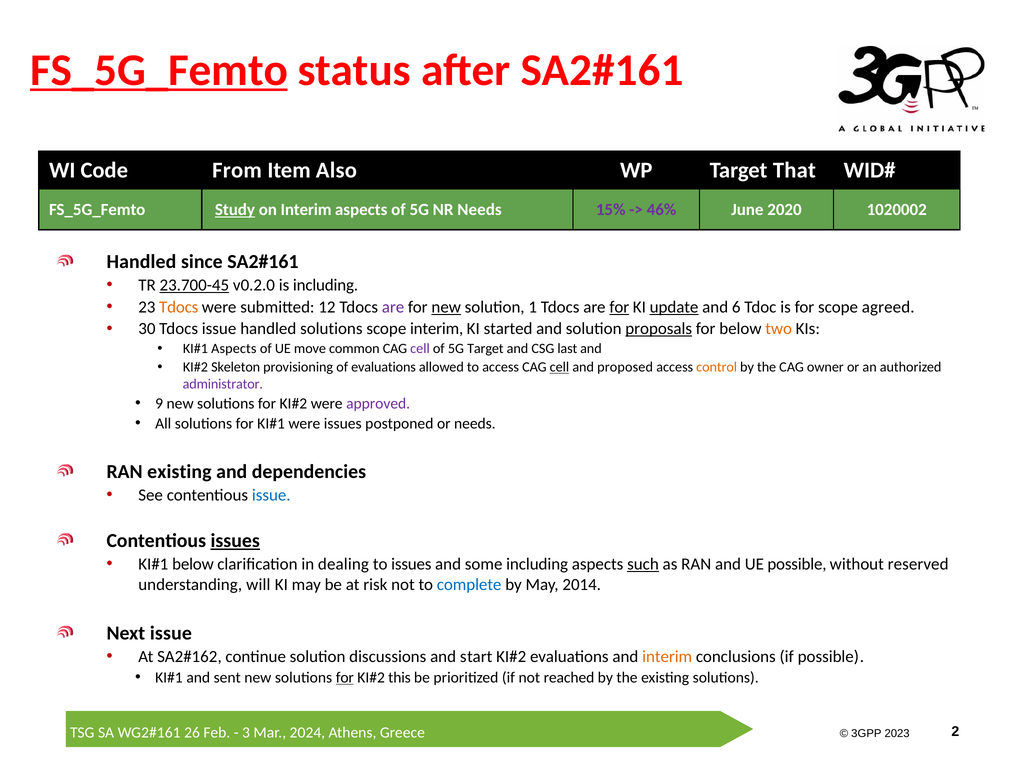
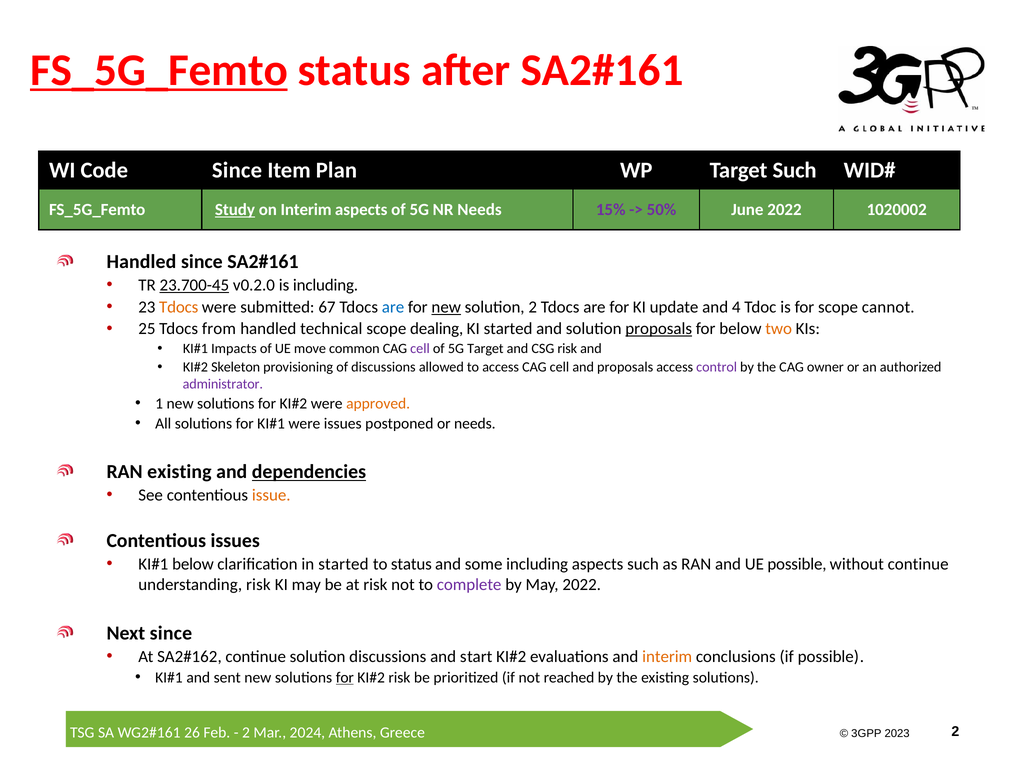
Code From: From -> Since (237, 170)
Also: Also -> Plan (336, 170)
Target That: That -> Such (795, 170)
46%: 46% -> 50% (661, 209)
June 2020: 2020 -> 2022 (784, 209)
12: 12 -> 67 (327, 307)
are colour: purple -> blue (393, 307)
solution 1: 1 -> 2 (533, 307)
for underline: present -> none (619, 307)
update underline: present -> none (674, 307)
6: 6 -> 4 (736, 307)
agreed: agreed -> cannot (888, 307)
30: 30 -> 25 (147, 329)
Tdocs issue: issue -> from (219, 329)
handled solutions: solutions -> technical (331, 329)
scope interim: interim -> dealing (437, 329)
Aspects: Aspects -> Impacts (234, 348)
CSG last: last -> risk (567, 348)
of evaluations: evaluations -> discussions (383, 367)
cell underline: present -> none (559, 367)
and proposed: proposed -> proposals (625, 367)
control colour: orange -> purple (717, 367)
9: 9 -> 1 (159, 403)
approved colour: purple -> orange (378, 403)
dependencies underline: none -> present (309, 471)
issue colour: blue -> orange (271, 495)
issues underline: present -> none (235, 540)
in dealing: dealing -> started (343, 563)
to issues: issues -> status (411, 563)
such underline: present -> none (643, 563)
without reserved: reserved -> continue (918, 563)
understanding will: will -> risk (258, 584)
complete colour: blue -> purple (469, 584)
May 2014: 2014 -> 2022 (582, 584)
Next issue: issue -> since (171, 633)
this: this -> risk (399, 677)
3: 3 -> 2 (246, 732)
